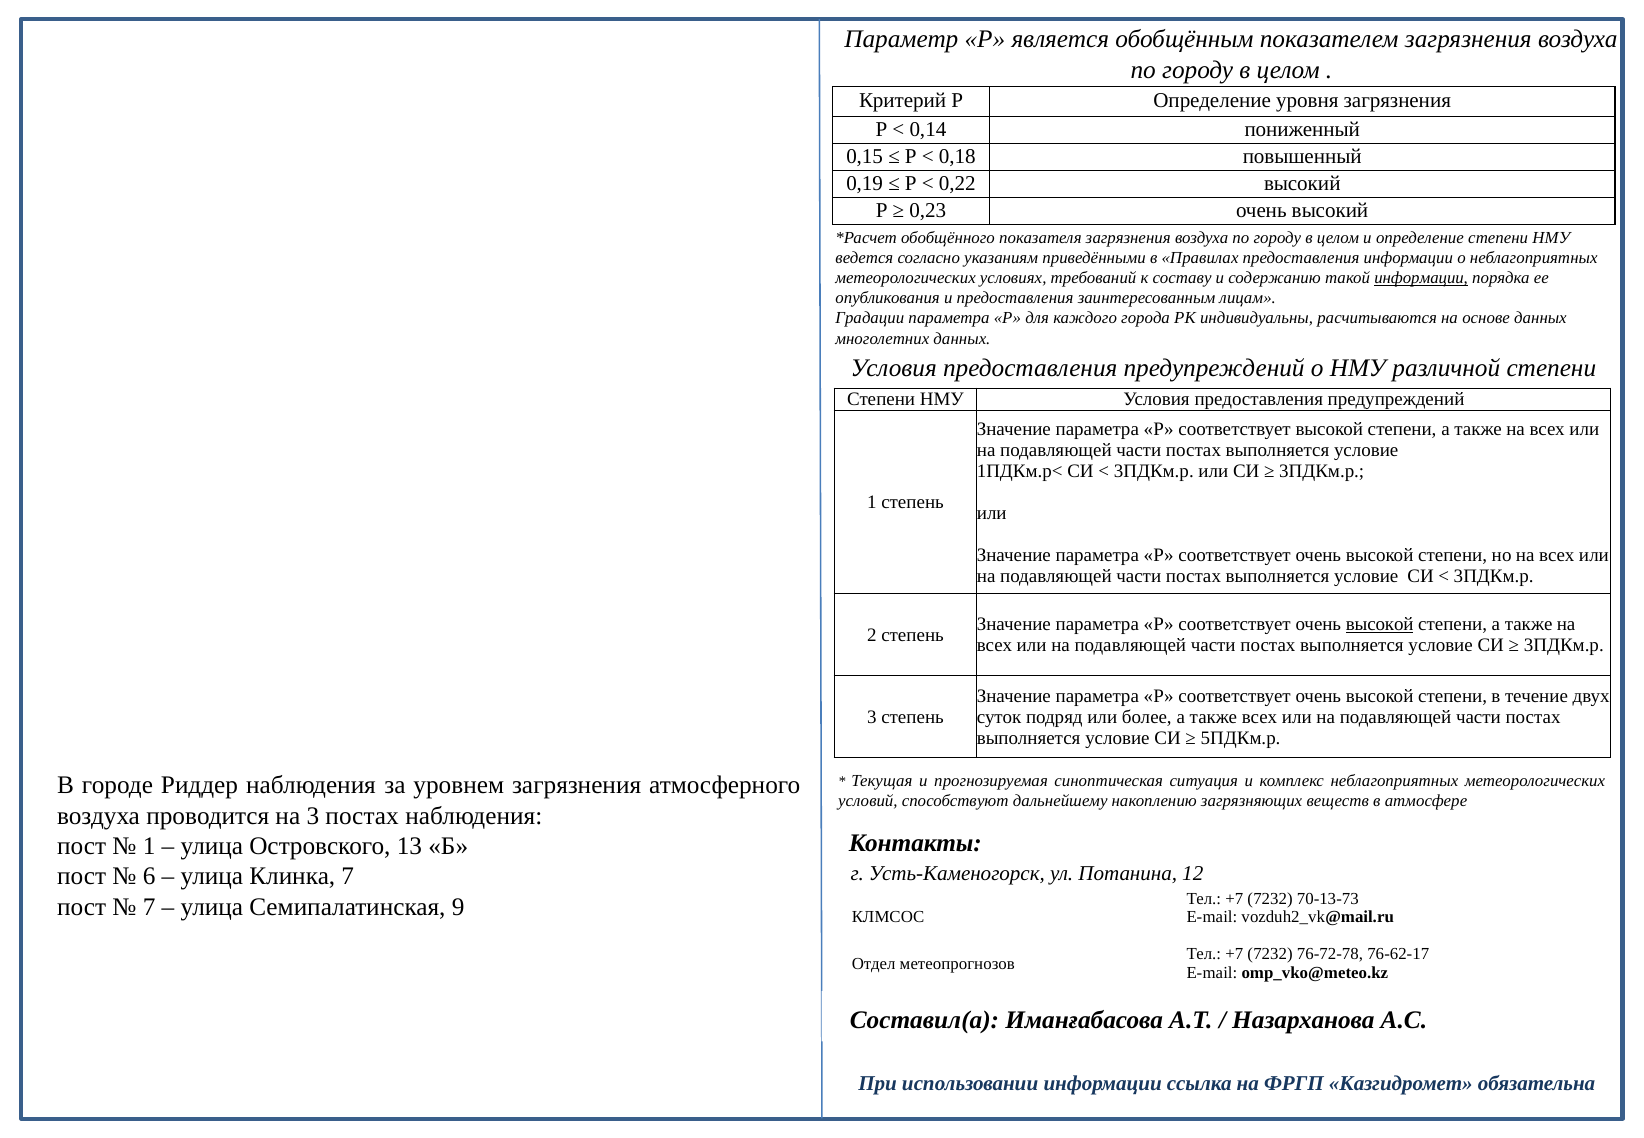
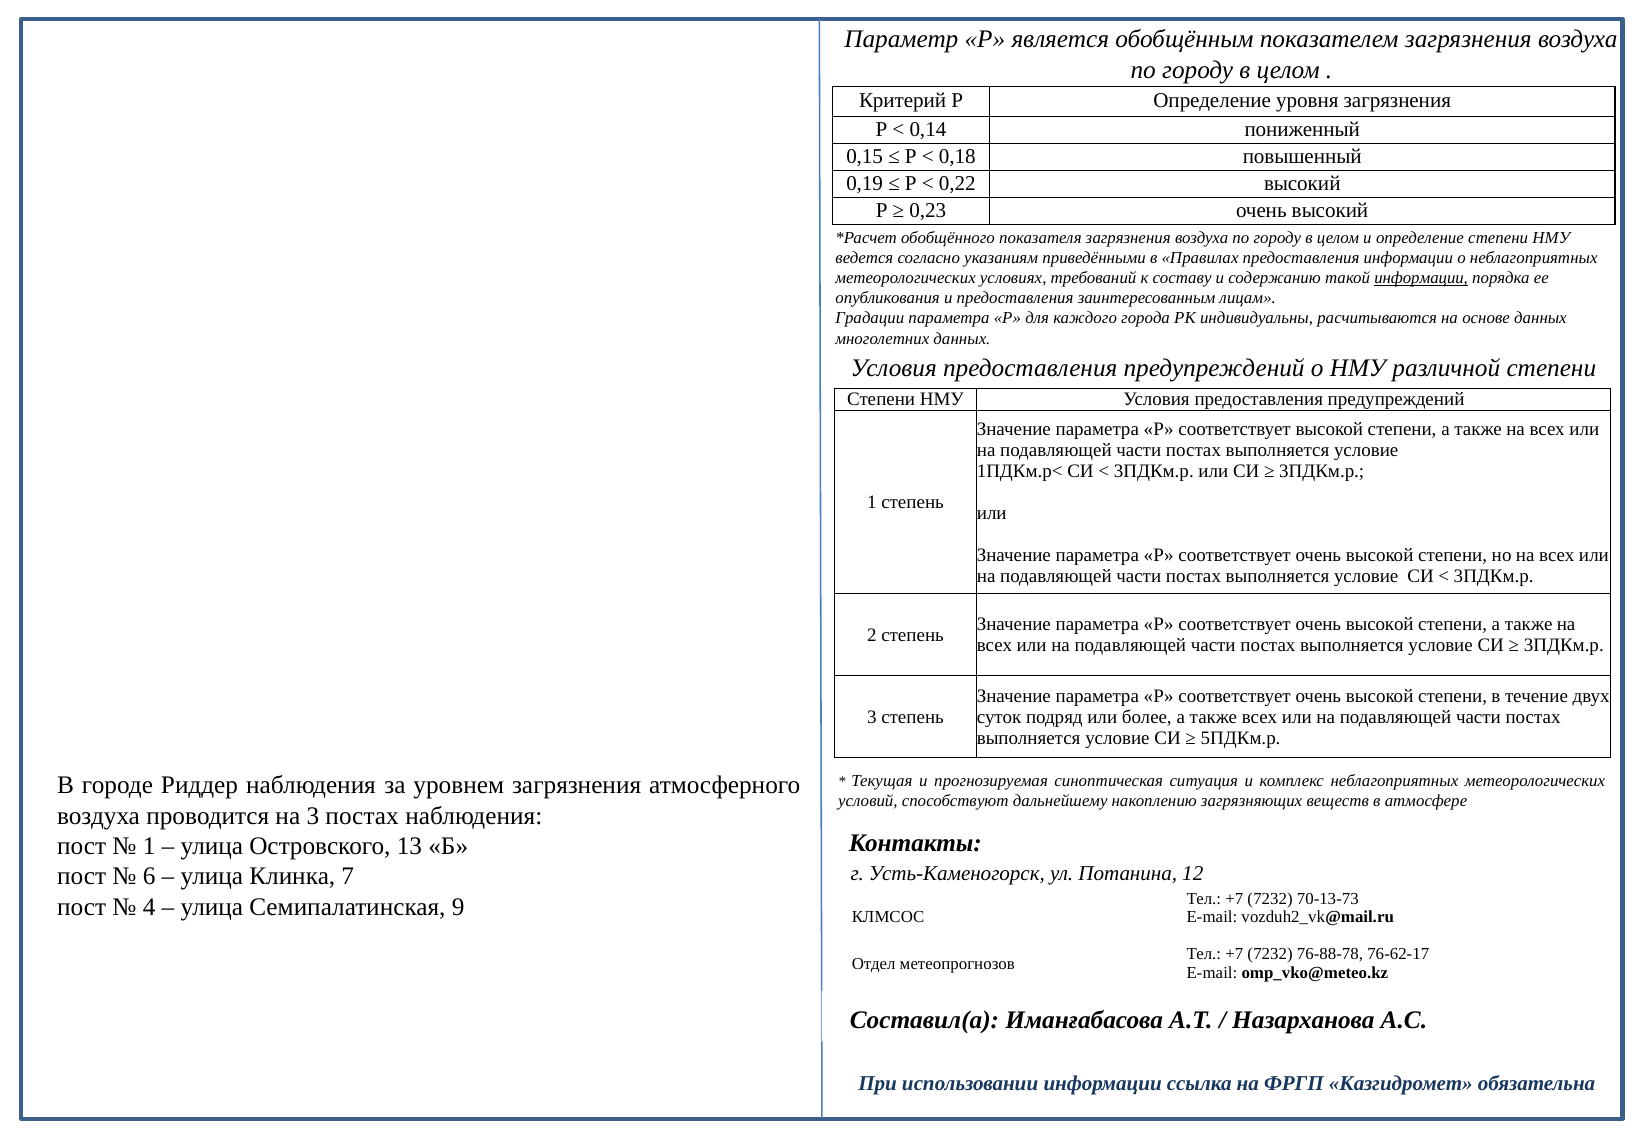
высокой underline: present -> none (1380, 624)
7: 7 -> 4 (149, 907)
76-72-78: 76-72-78 -> 76-88-78 (1330, 954)
